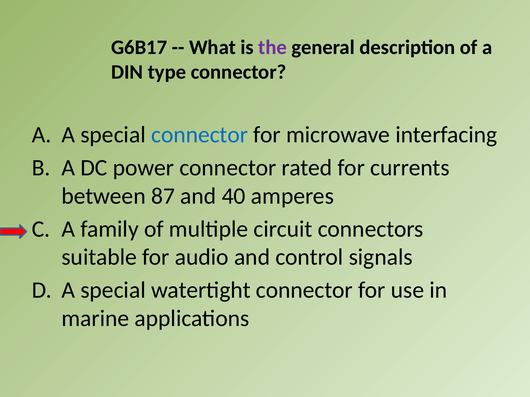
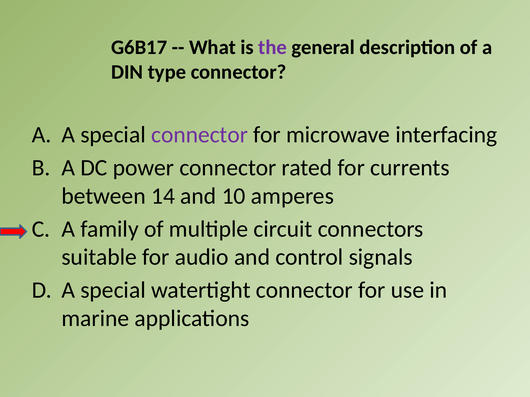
connector colour: blue -> purple (200, 135)
87: 87 -> 14 (163, 196)
40: 40 -> 10 (234, 196)
